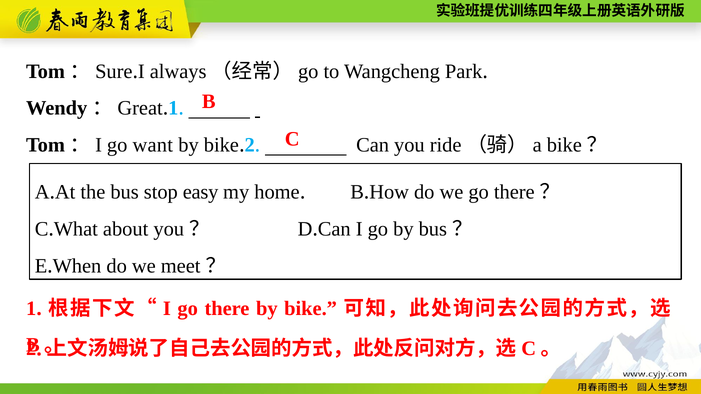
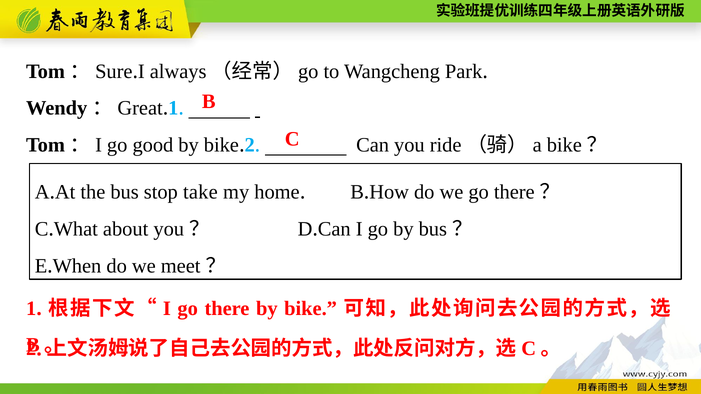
want: want -> good (153, 145)
easy: easy -> take (200, 192)
